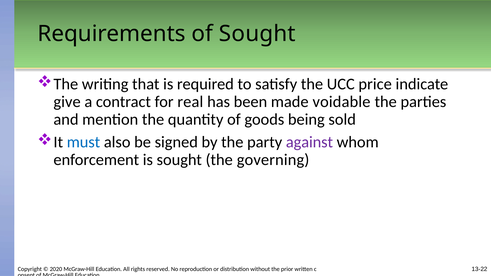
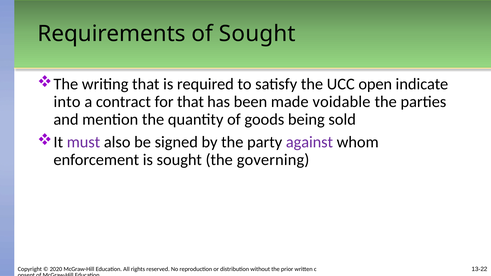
price: price -> open (375, 84)
give: give -> into (67, 102)
for real: real -> that (190, 102)
must colour: blue -> purple (83, 142)
